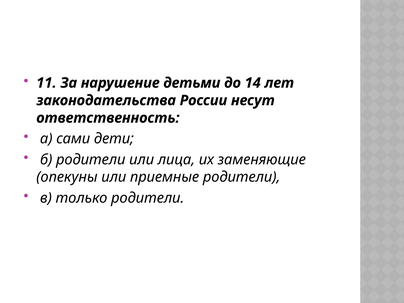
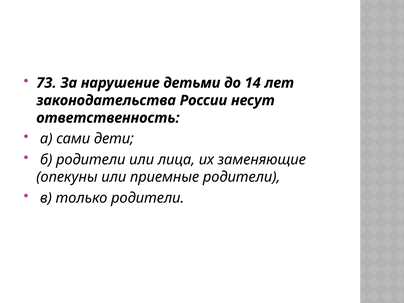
11: 11 -> 73 (46, 83)
